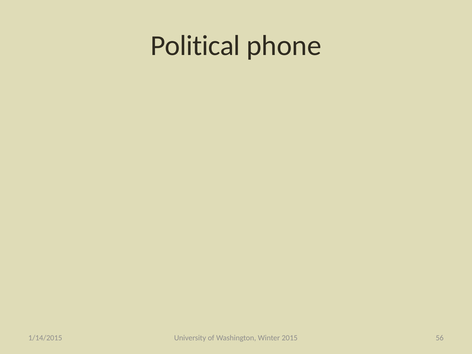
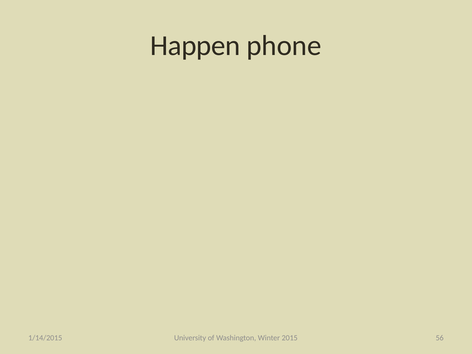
Political: Political -> Happen (195, 46)
